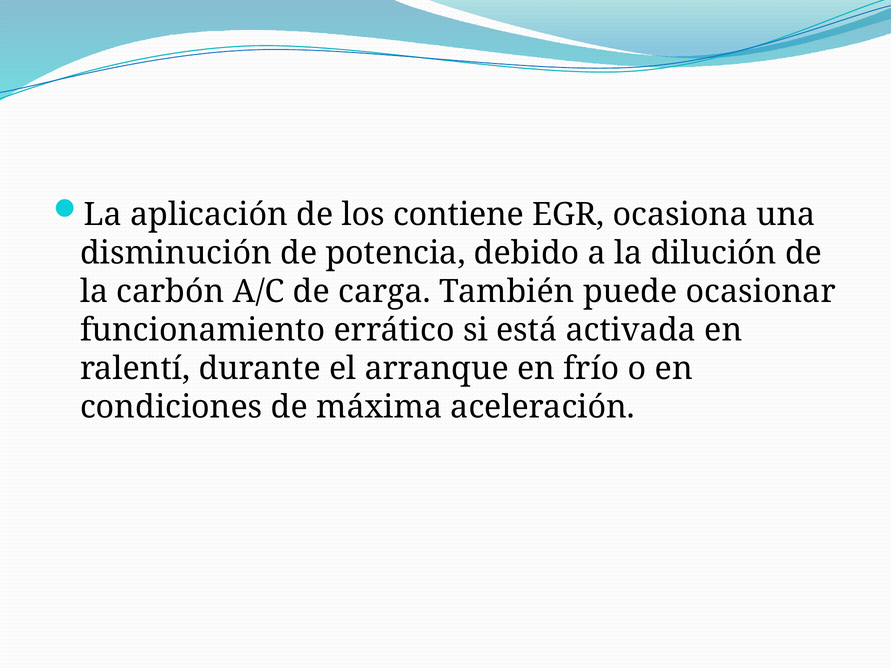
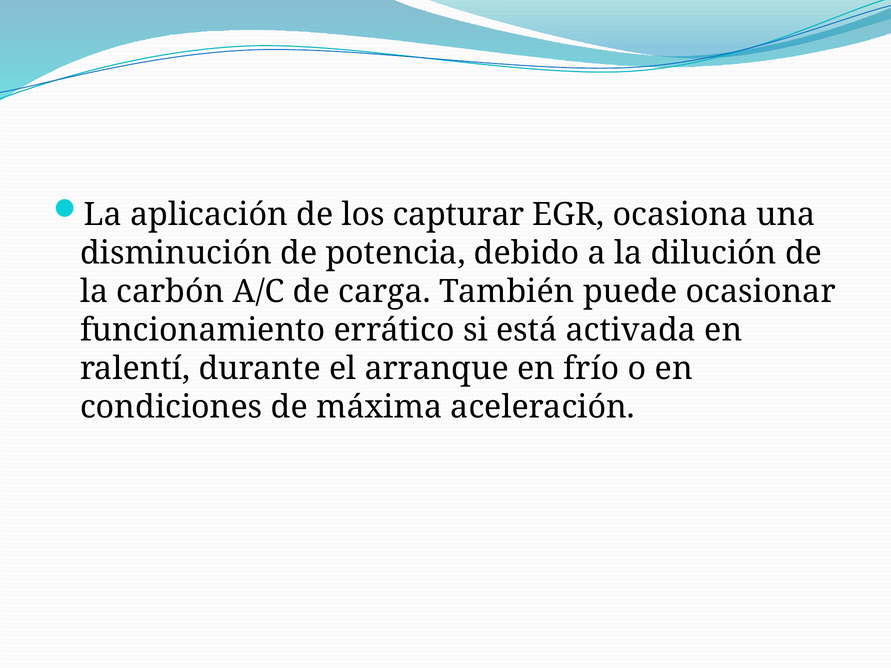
contiene: contiene -> capturar (459, 215)
